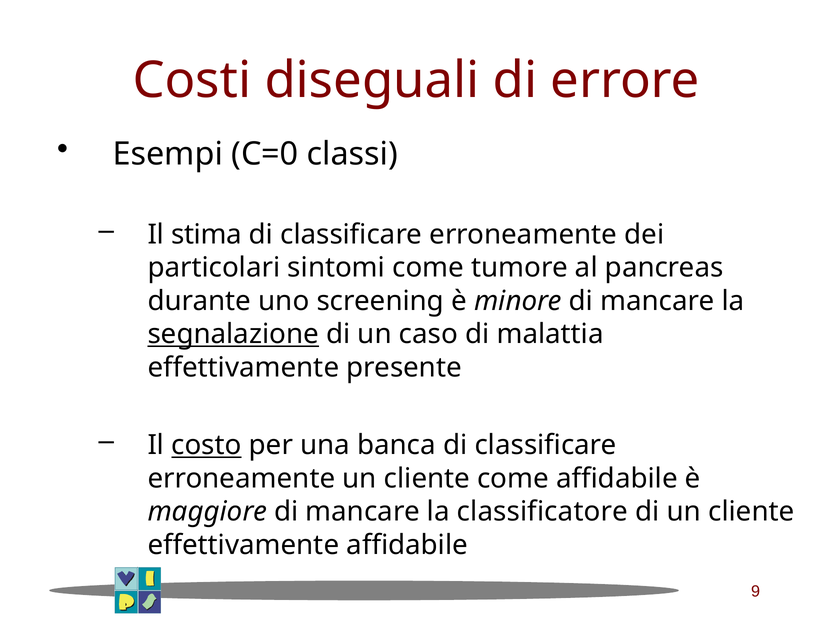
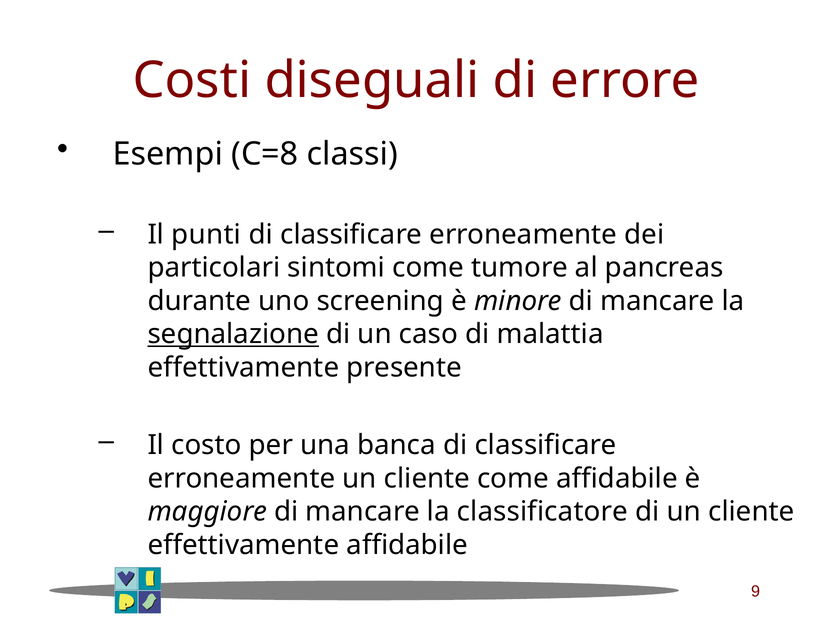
C=0: C=0 -> C=8 (265, 154)
stima: stima -> punti (206, 235)
costo underline: present -> none (206, 446)
